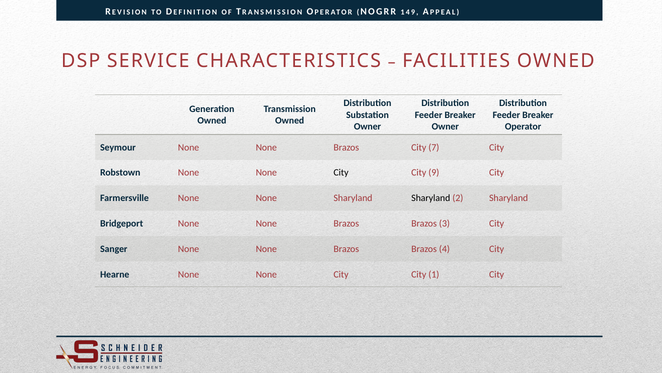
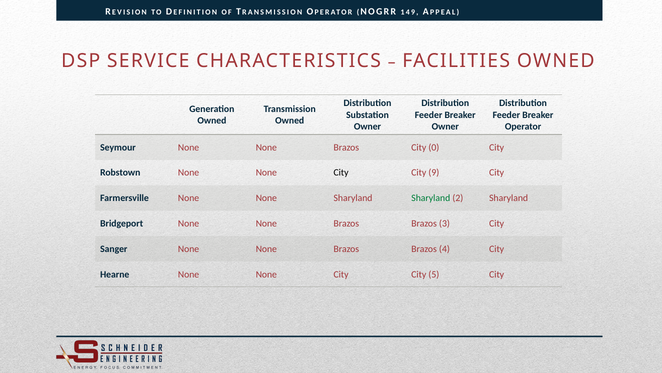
7: 7 -> 0 (434, 147)
Sharyland colour: black -> green (431, 198)
1: 1 -> 5 (434, 274)
